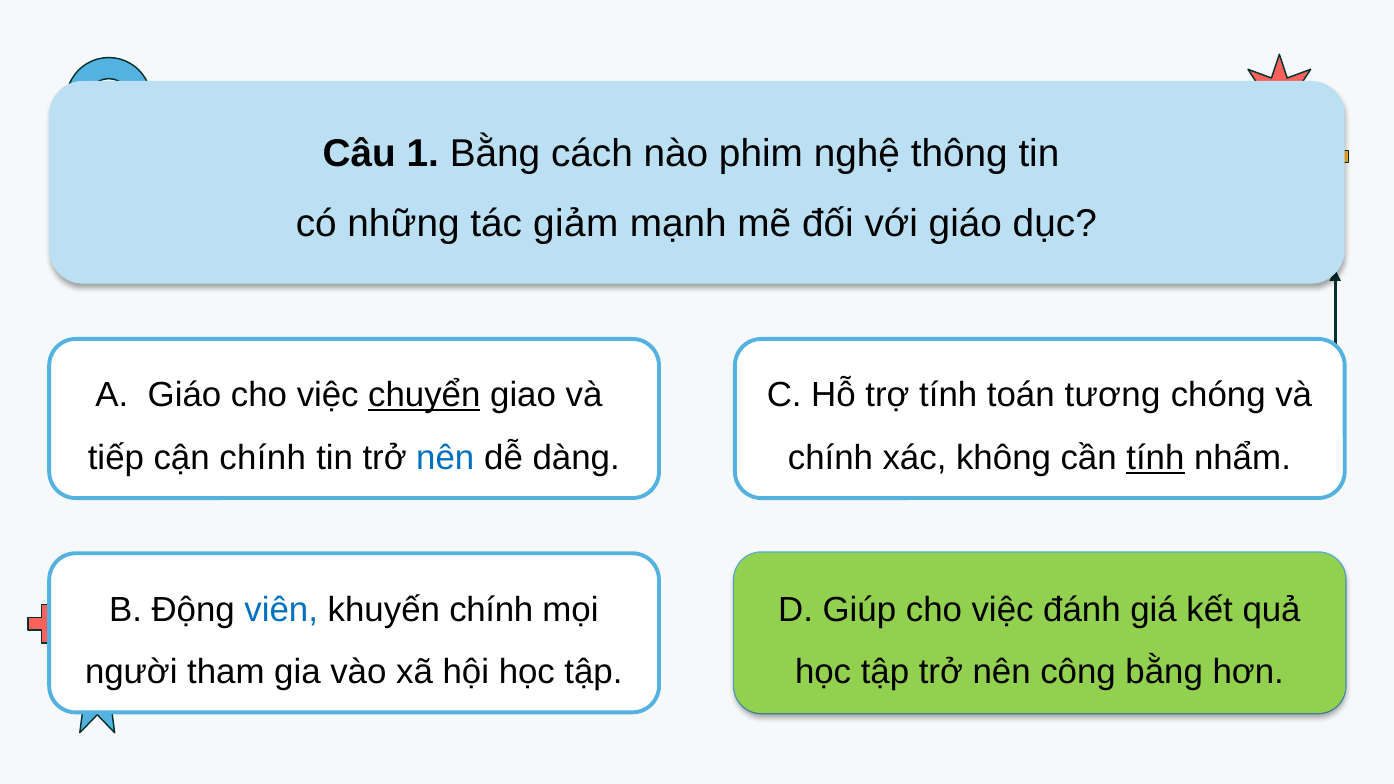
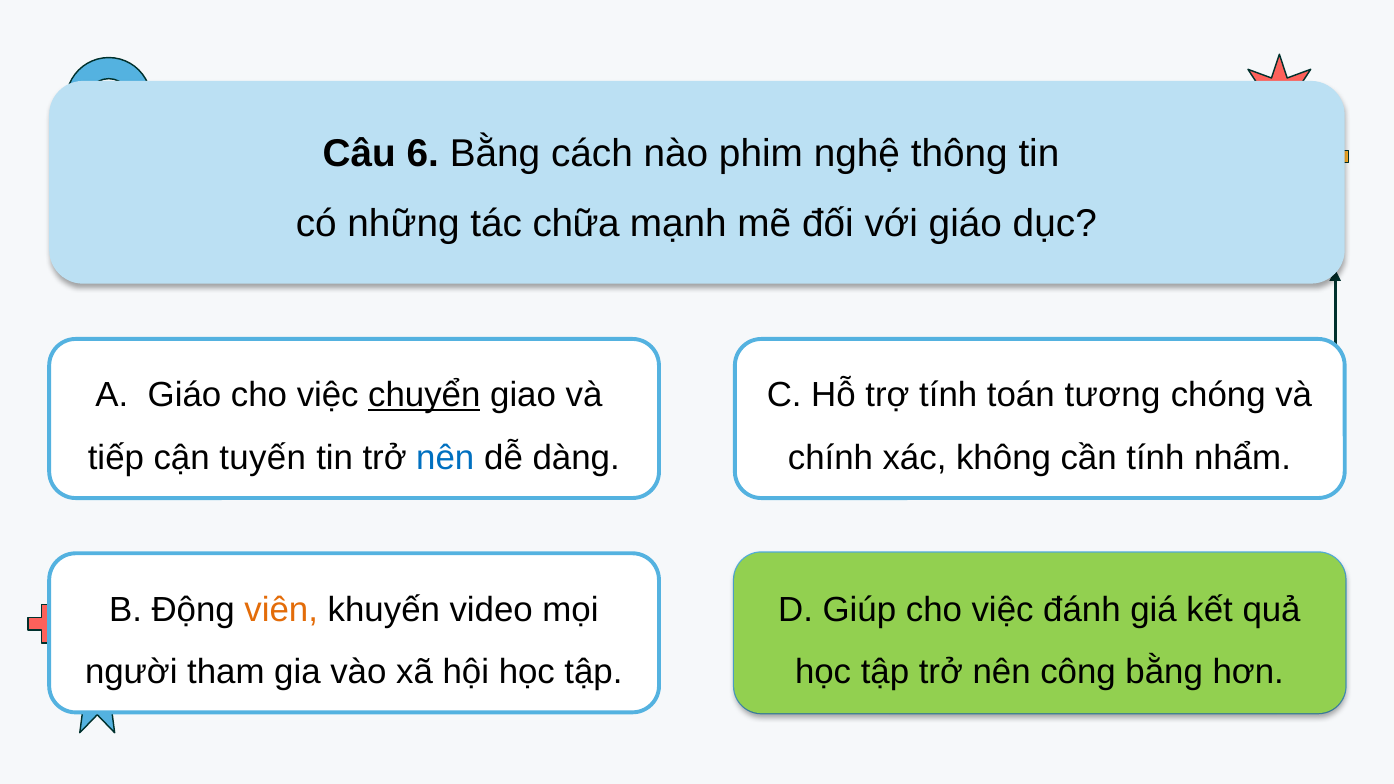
1: 1 -> 6 (423, 154)
giảm: giảm -> chữa (576, 224)
cận chính: chính -> tuyến (263, 458)
tính underline: present -> none (1155, 458)
viên colour: blue -> orange (281, 610)
khuyến chính: chính -> video (491, 610)
